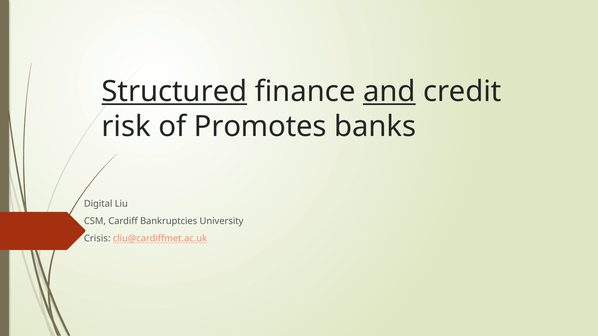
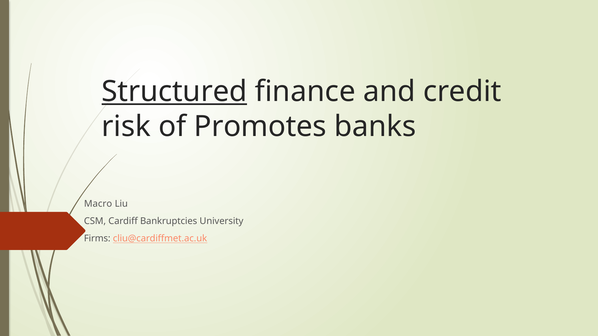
and underline: present -> none (389, 92)
Digital: Digital -> Macro (98, 204)
Crisis: Crisis -> Firms (97, 239)
